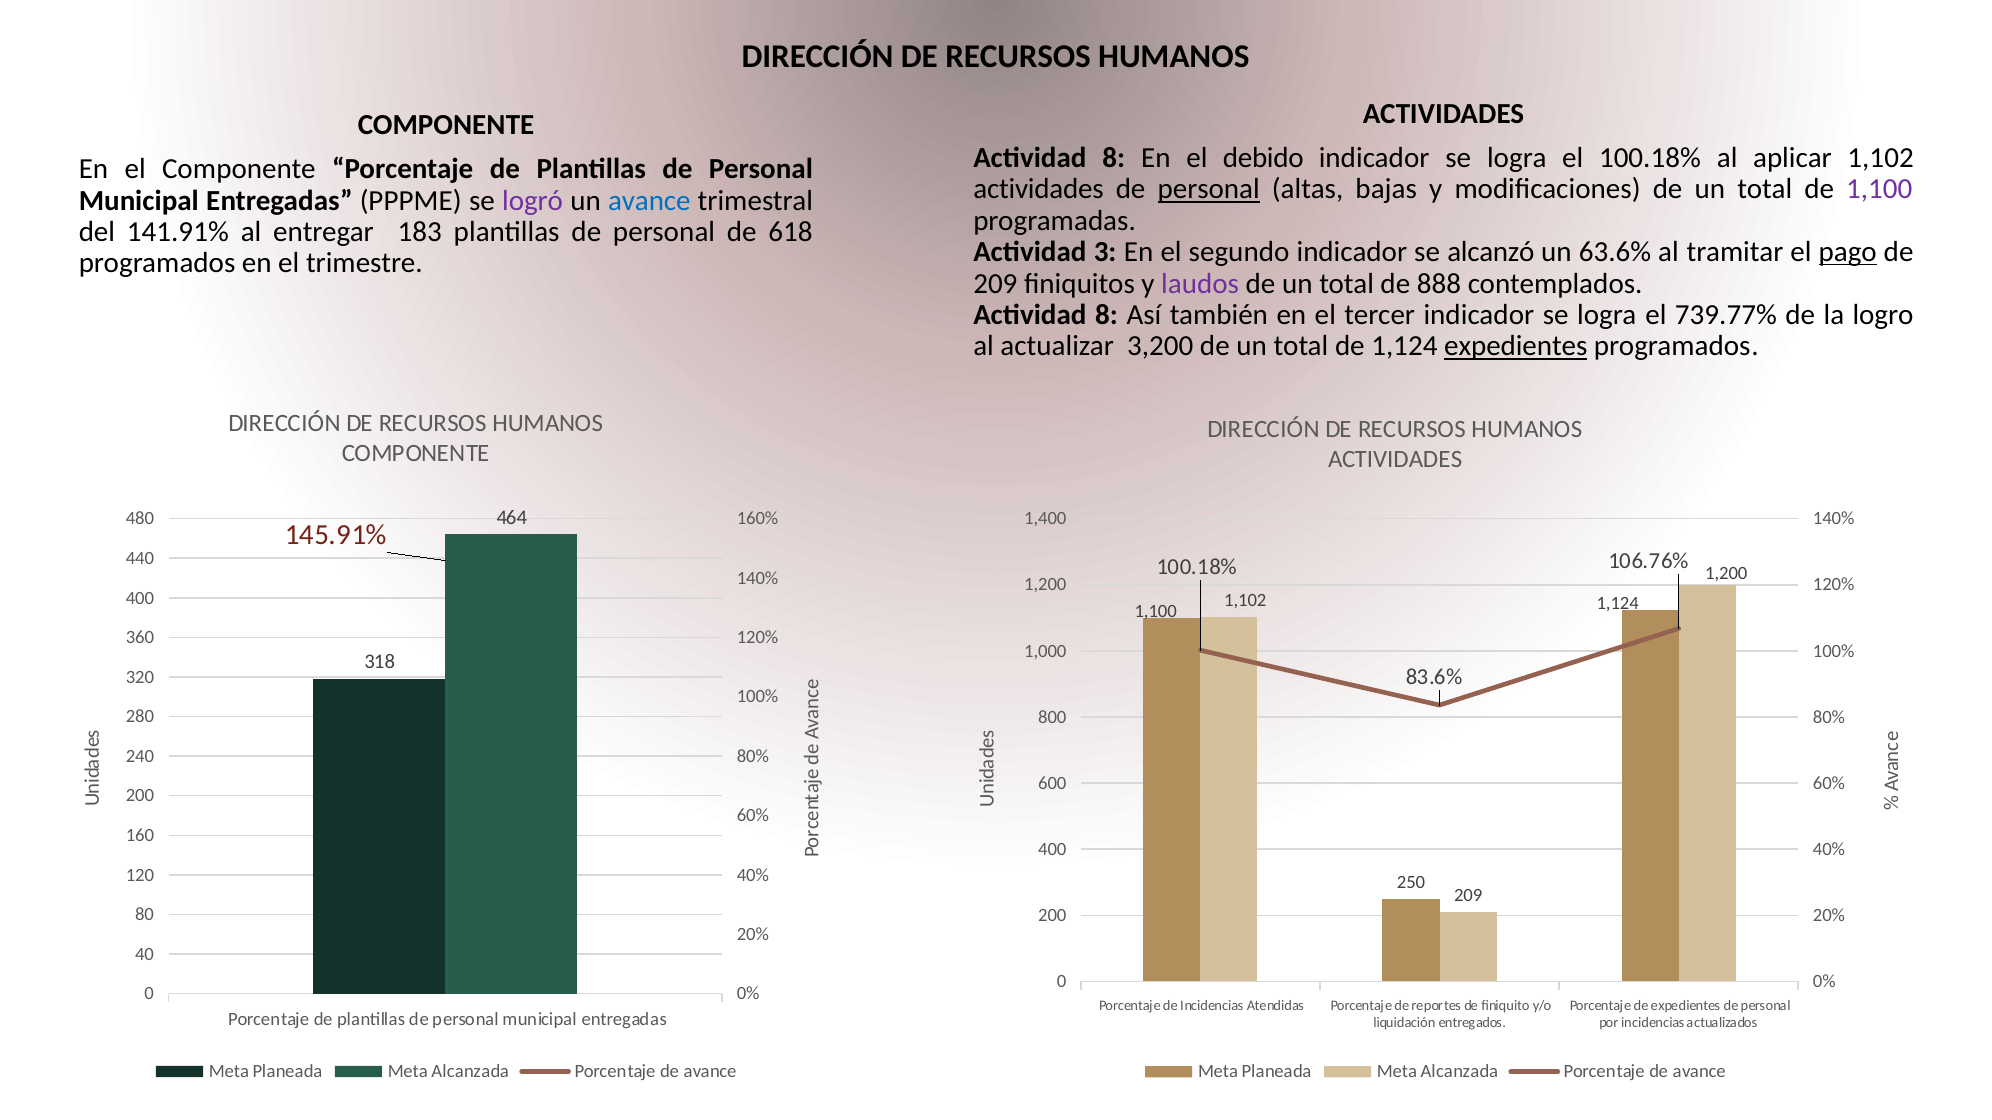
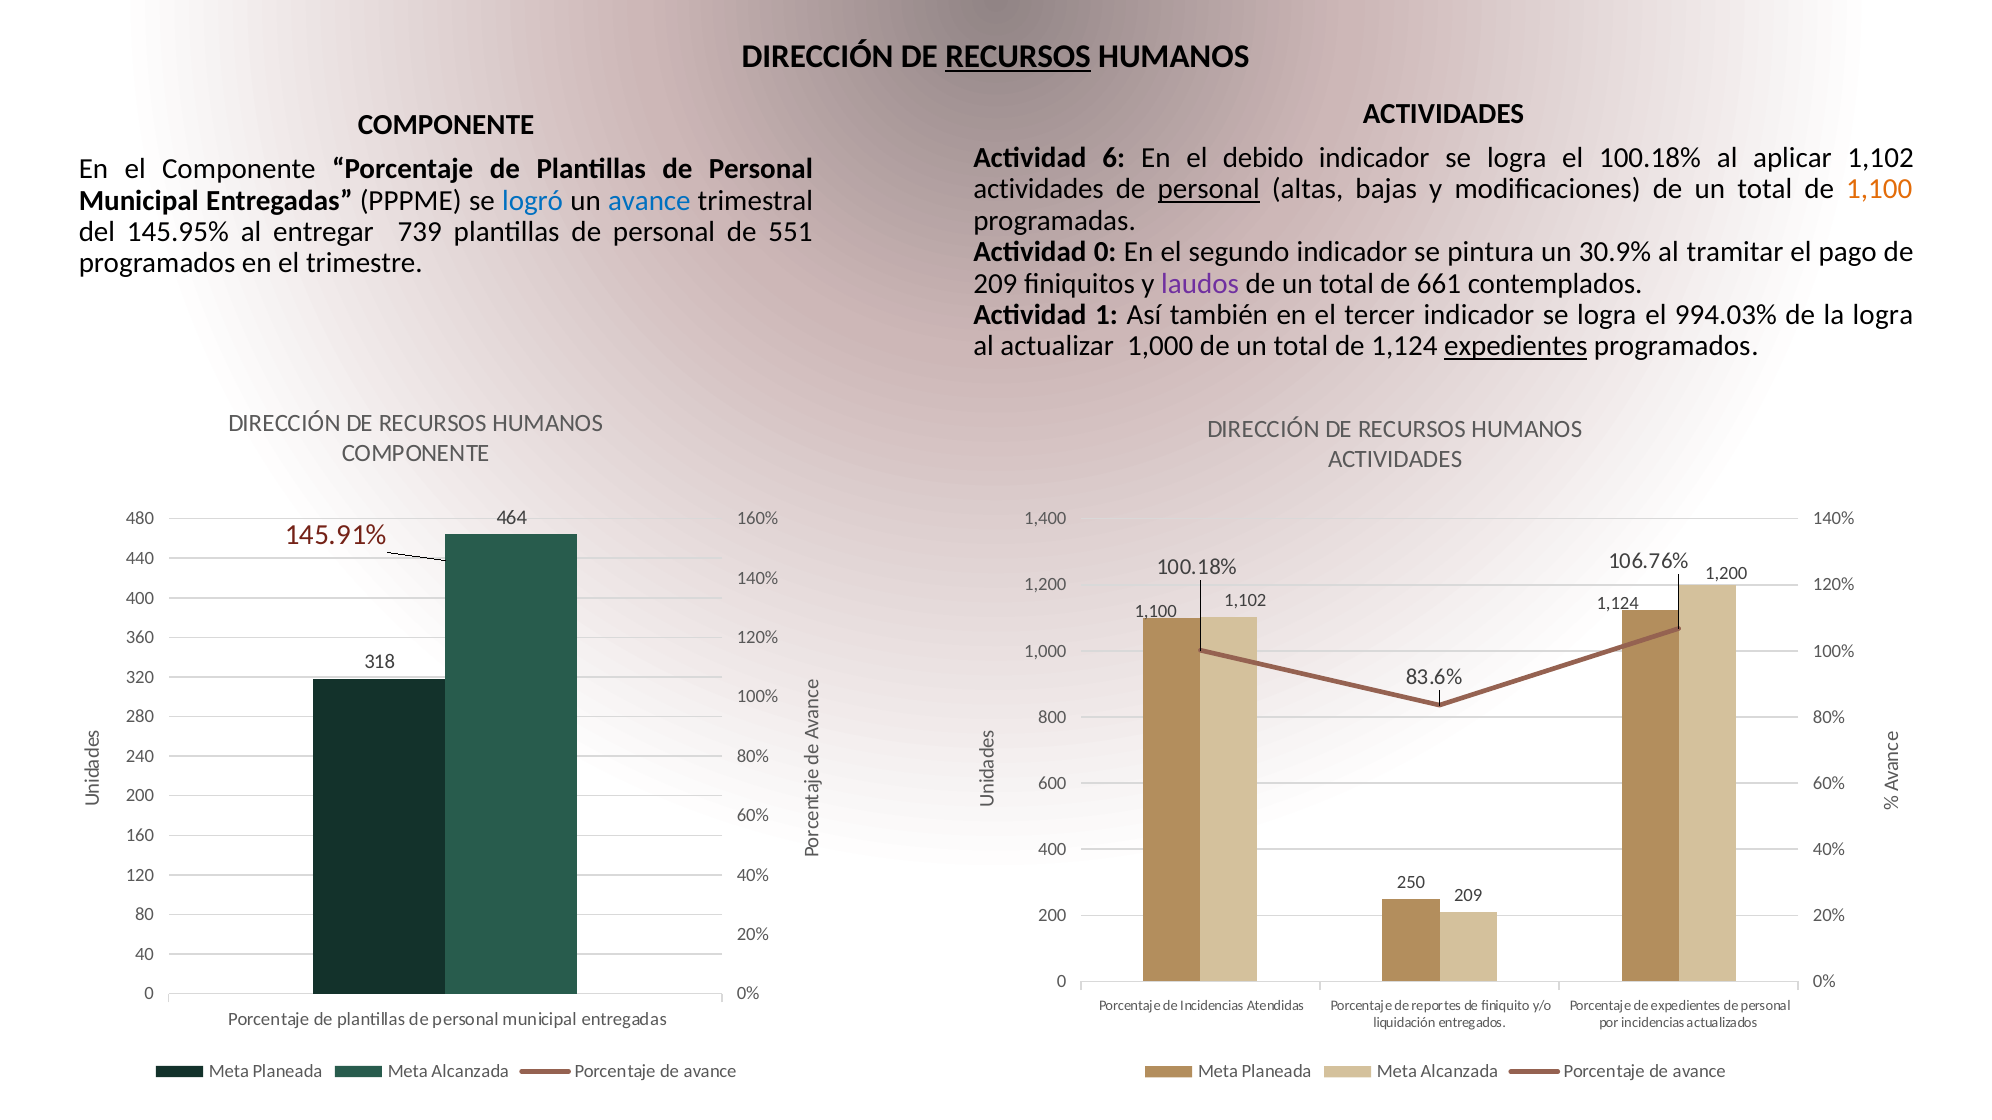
RECURSOS underline: none -> present (1018, 56)
8: 8 -> 6 (1114, 158)
1,100 colour: purple -> orange (1879, 189)
logró colour: purple -> blue (533, 201)
141.91%: 141.91% -> 145.95% (178, 232)
183: 183 -> 739 (420, 232)
618: 618 -> 551 (791, 232)
Actividad 3: 3 -> 0 (1105, 252)
alcanzó: alcanzó -> pintura (1491, 252)
63.6%: 63.6% -> 30.9% (1615, 252)
pago underline: present -> none (1848, 252)
888: 888 -> 661 (1439, 284)
8: 8 -> 1 (1106, 315)
739.77%: 739.77% -> 994.03% (1726, 315)
la logro: logro -> logra (1883, 315)
actualizar 3,200: 3,200 -> 1,000 (1160, 346)
